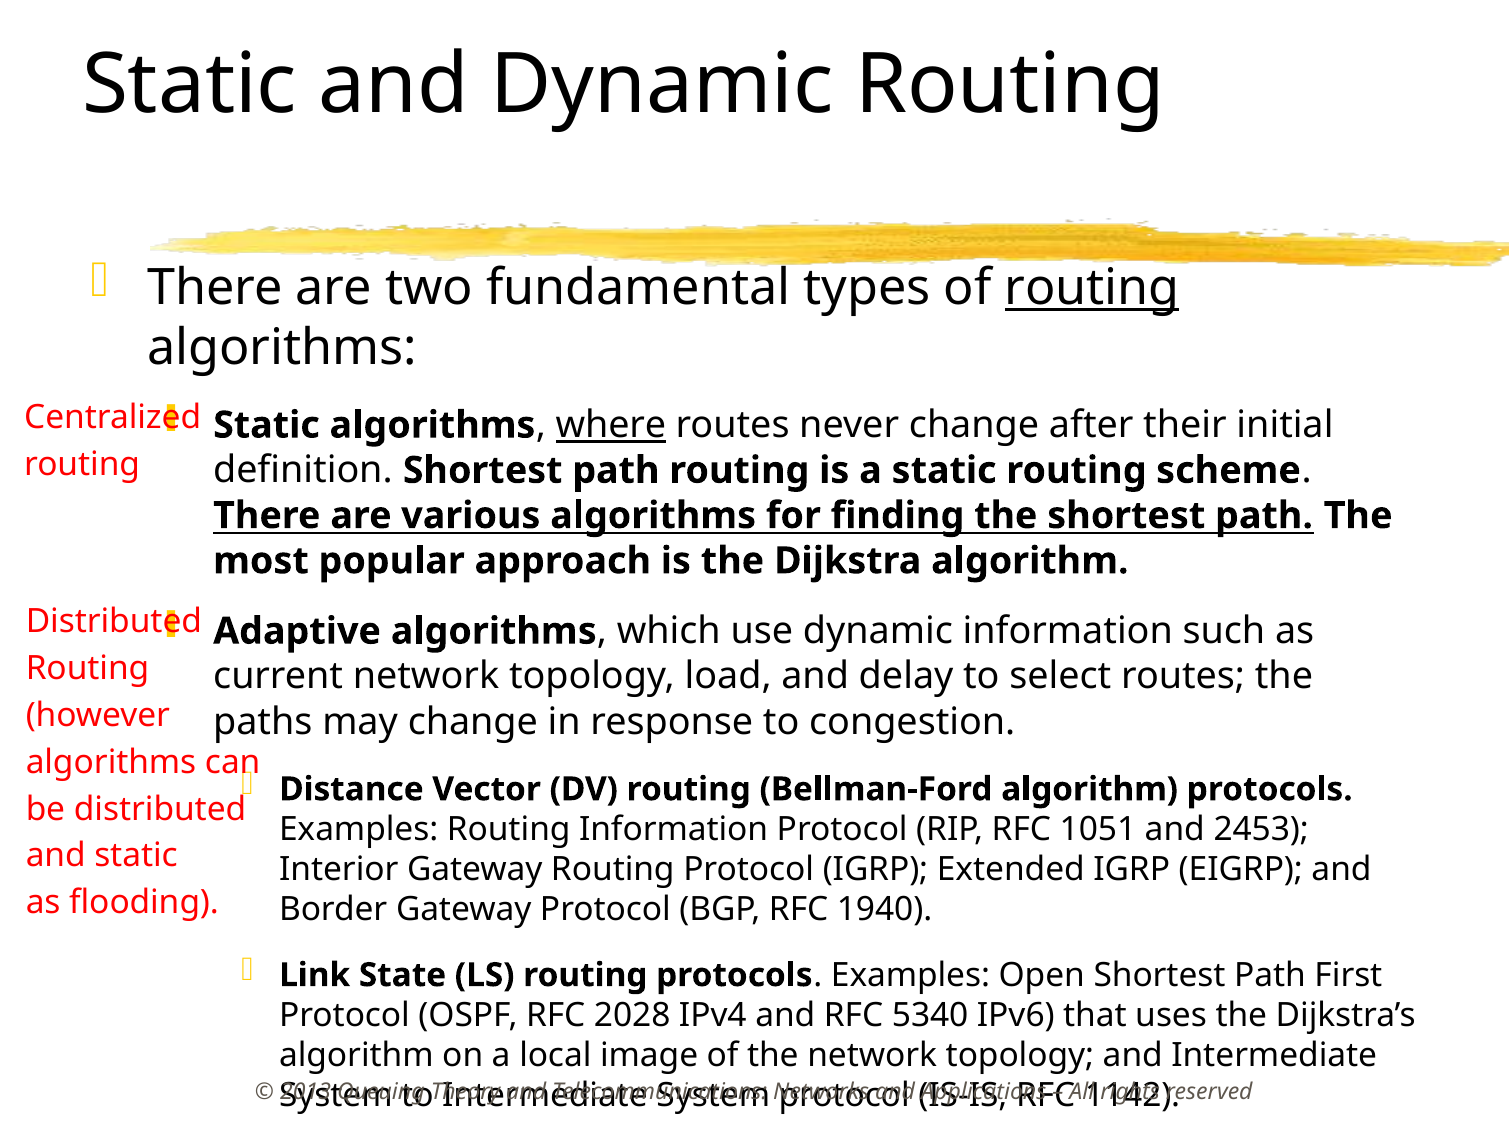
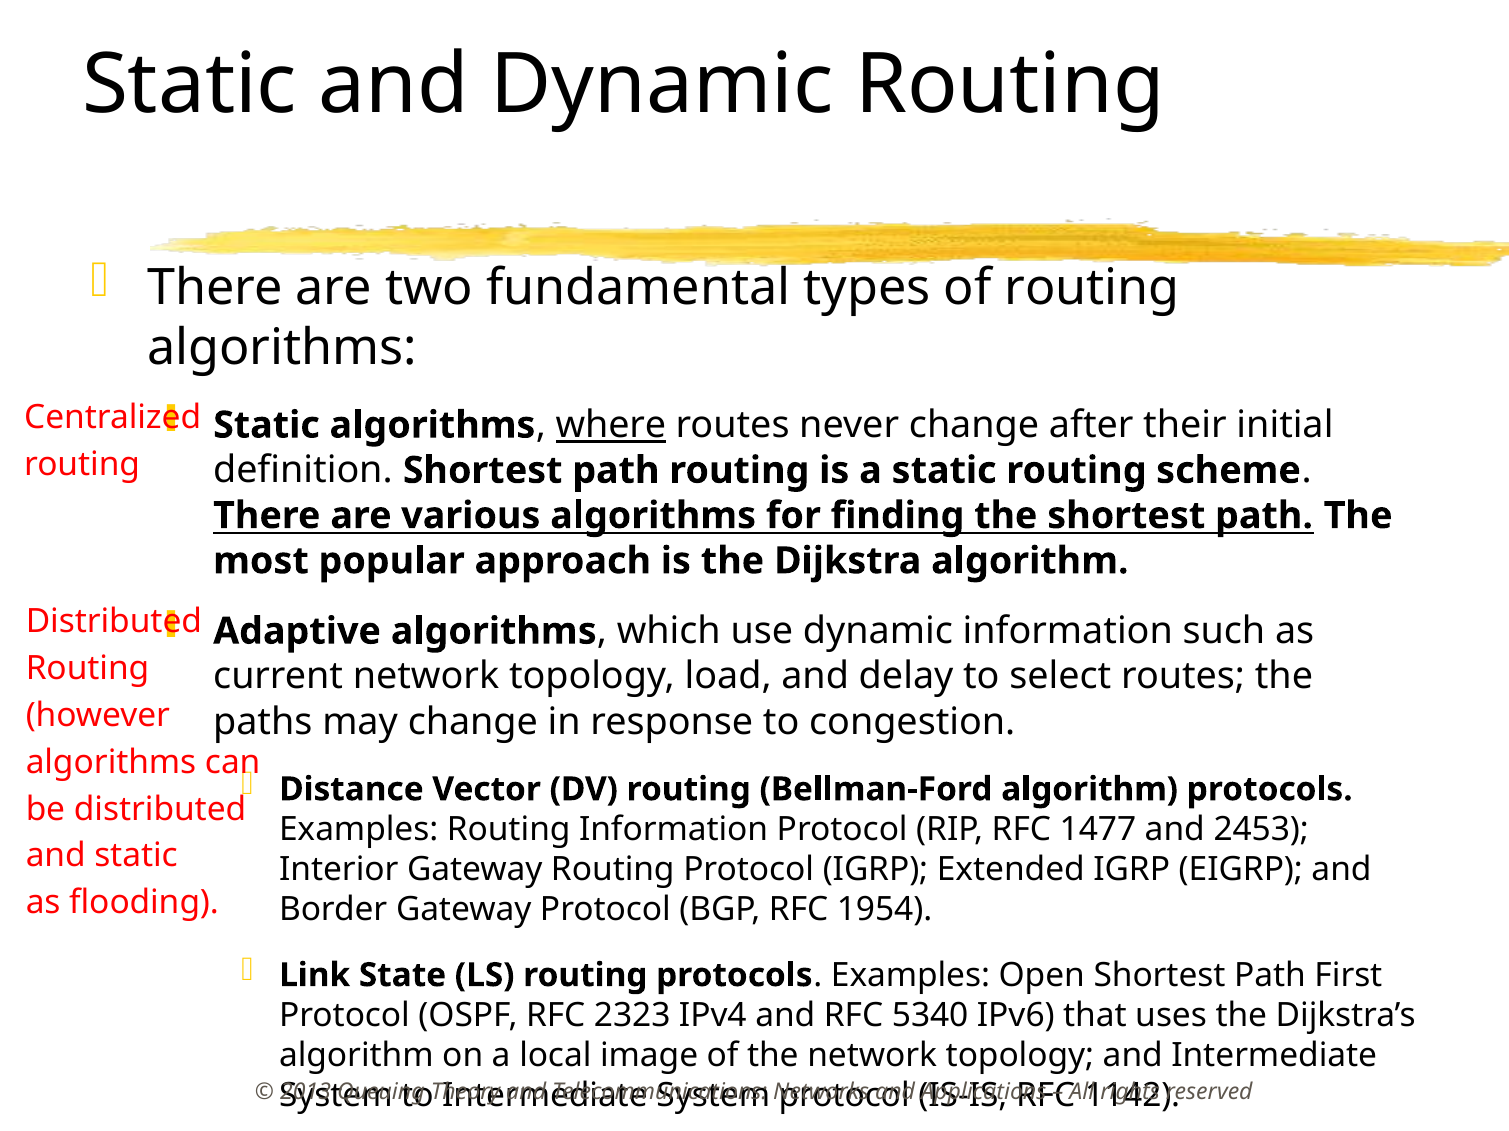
routing underline: present -> none (1092, 288)
1051: 1051 -> 1477 (1098, 830)
1940: 1940 -> 1954 (885, 910)
2028: 2028 -> 2323 (632, 1016)
